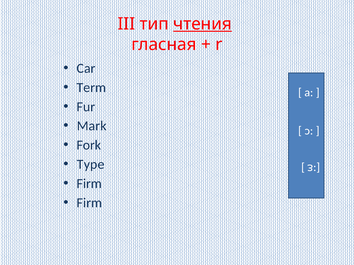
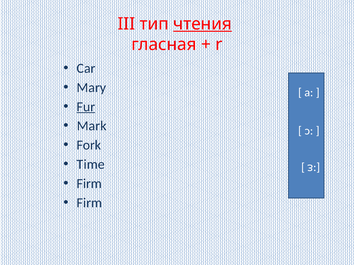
Term: Term -> Mary (91, 88)
Fur underline: none -> present (86, 107)
Type: Type -> Time (91, 165)
